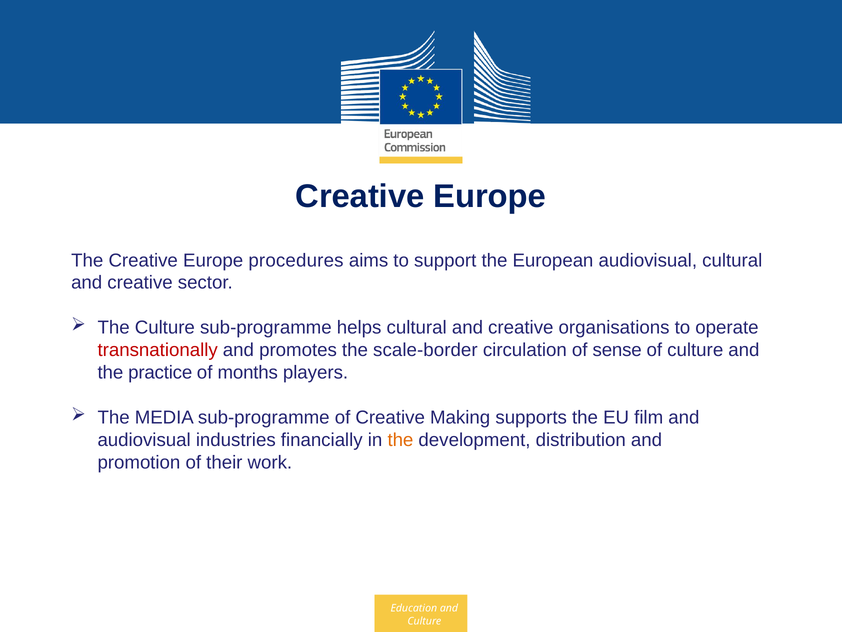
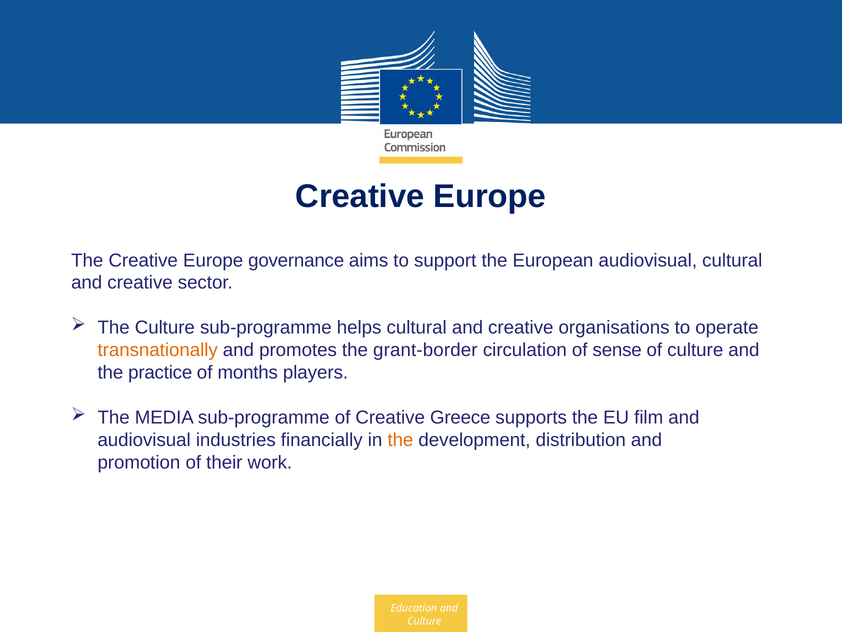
procedures: procedures -> governance (296, 260)
transnationally colour: red -> orange (158, 350)
scale-border: scale-border -> grant-border (425, 350)
Making: Making -> Greece (460, 417)
